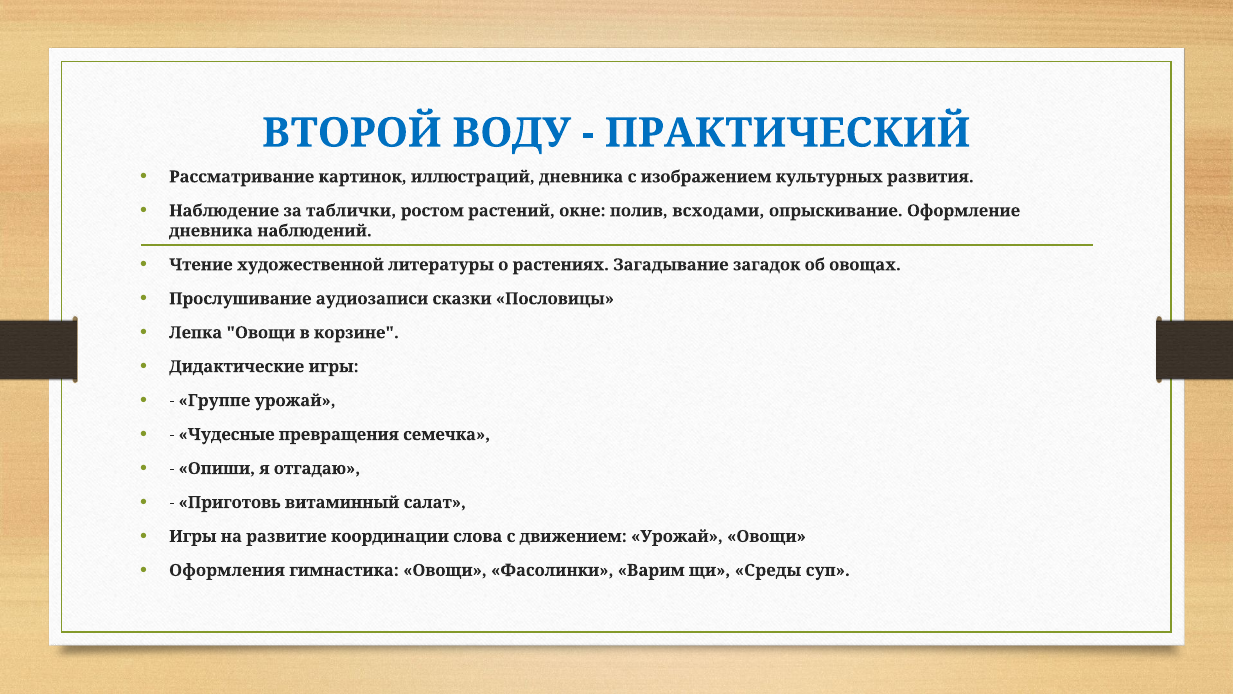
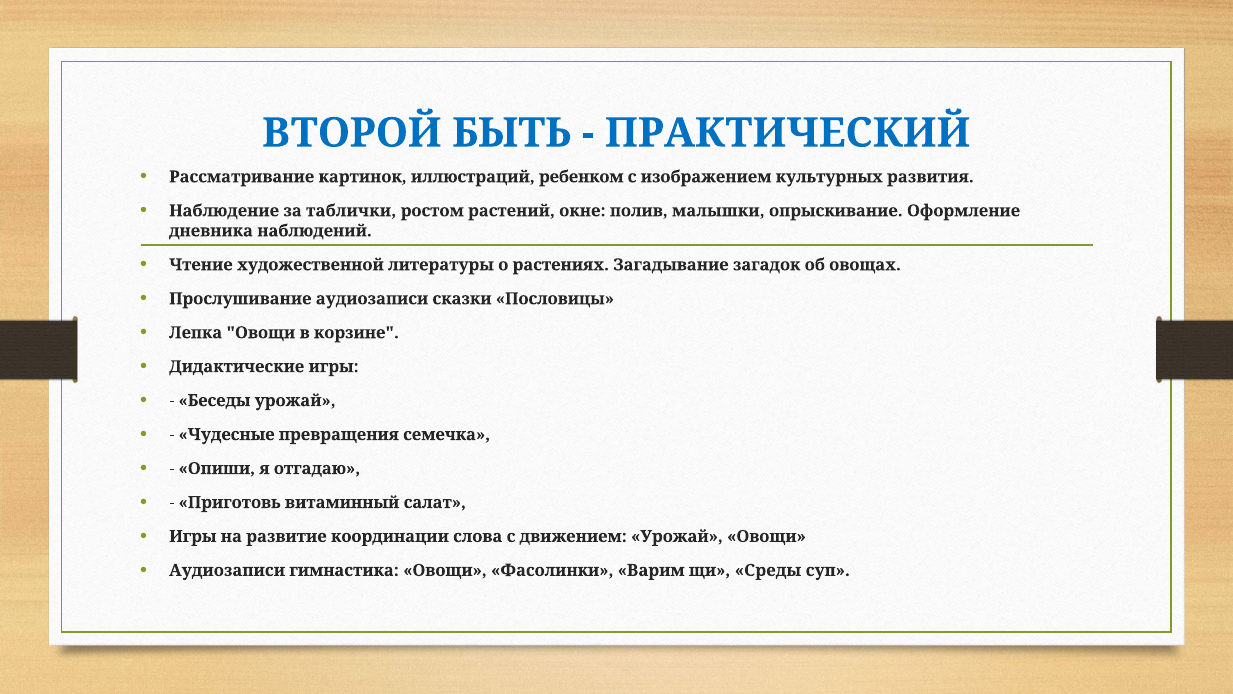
ВОДУ: ВОДУ -> БЫТЬ (512, 133)
иллюстраций дневника: дневника -> ребенком (581, 177)
всходами: всходами -> малышки (718, 211)
Группе: Группе -> Беседы (214, 400)
Оформления: Оформления -> Аудиозаписи (227, 570)
